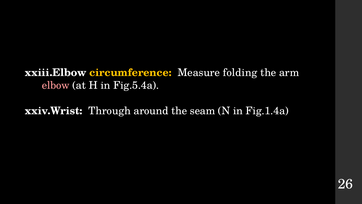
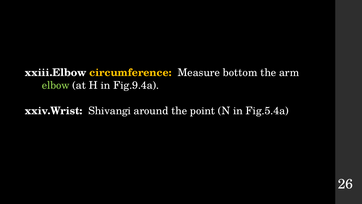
folding: folding -> bottom (240, 73)
elbow colour: pink -> light green (56, 85)
Fig.5.4a: Fig.5.4a -> Fig.9.4a (136, 85)
Through: Through -> Shivangi (110, 111)
seam: seam -> point (203, 111)
Fig.1.4a: Fig.1.4a -> Fig.5.4a (267, 111)
